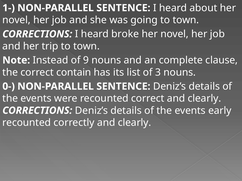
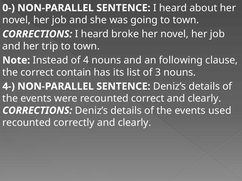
1-: 1- -> 0- (9, 8)
9: 9 -> 4 (86, 60)
complete: complete -> following (181, 60)
0-: 0- -> 4- (9, 87)
early: early -> used (220, 111)
